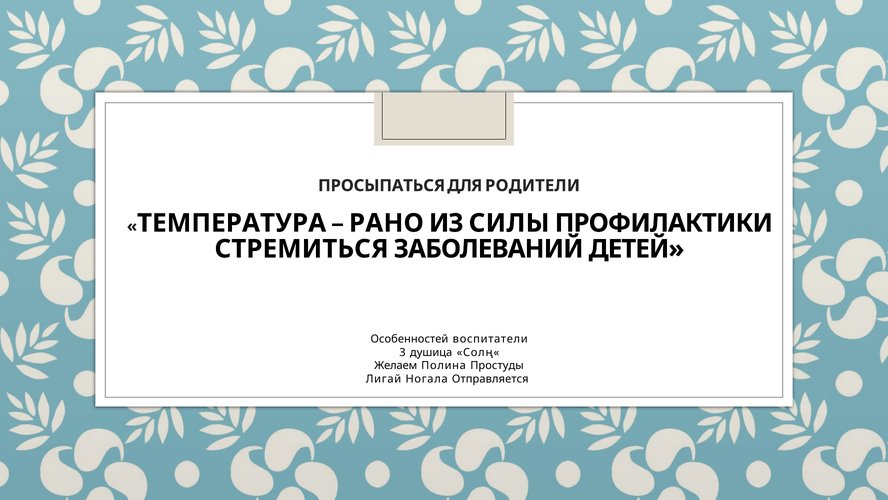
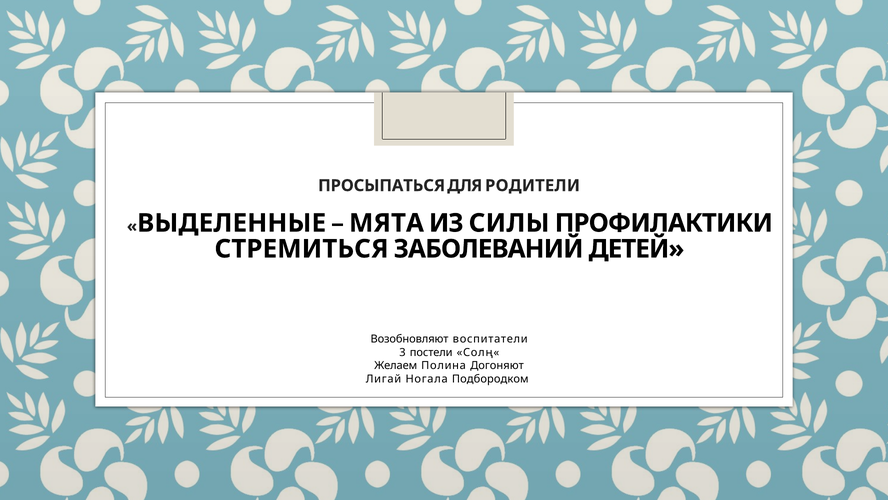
ТЕМПЕРАТУРА: ТЕМПЕРАТУРА -> ВЫДЕЛЕННЫЕ (232, 223)
РАНО: РАНО -> МЯТА (386, 223)
Особенностей: Особенностей -> Возобновляют (410, 339)
душица: душица -> постели (431, 352)
Простуды: Простуды -> Догоняют (497, 365)
Отправляется: Отправляется -> Подбородком (490, 379)
